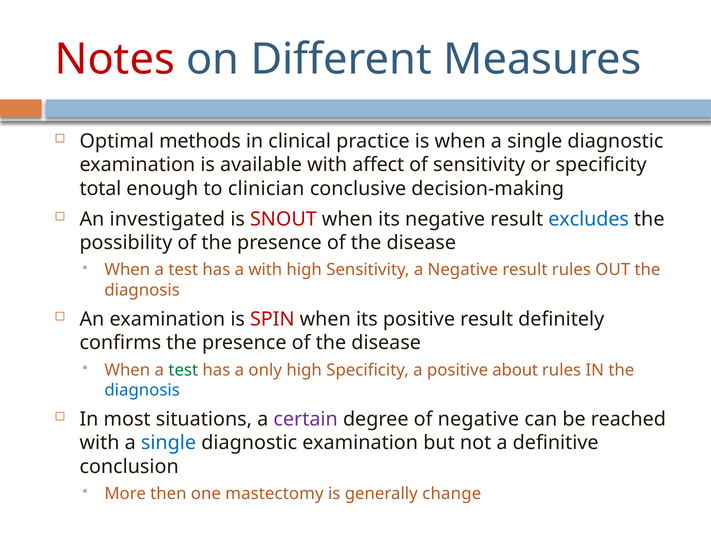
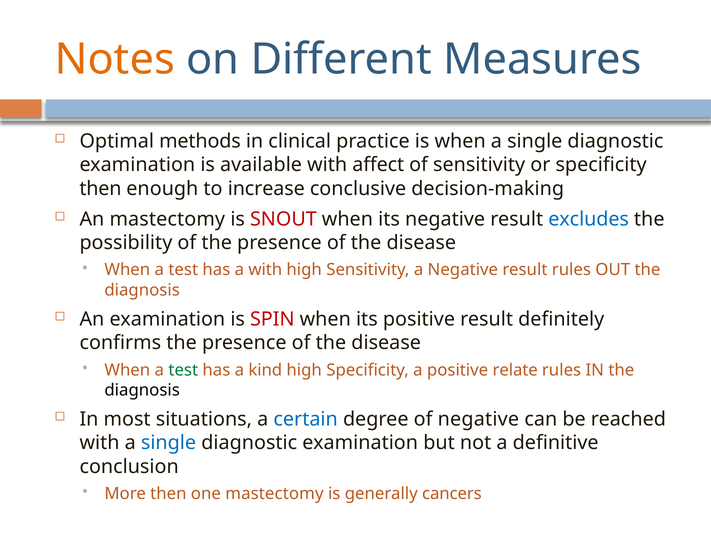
Notes colour: red -> orange (115, 59)
total: total -> then (100, 189)
clinician: clinician -> increase (266, 189)
An investigated: investigated -> mastectomy (167, 219)
only: only -> kind (265, 370)
about: about -> relate (515, 370)
diagnosis colour: blue -> black (142, 390)
certain colour: purple -> blue (306, 419)
change: change -> cancers (452, 494)
